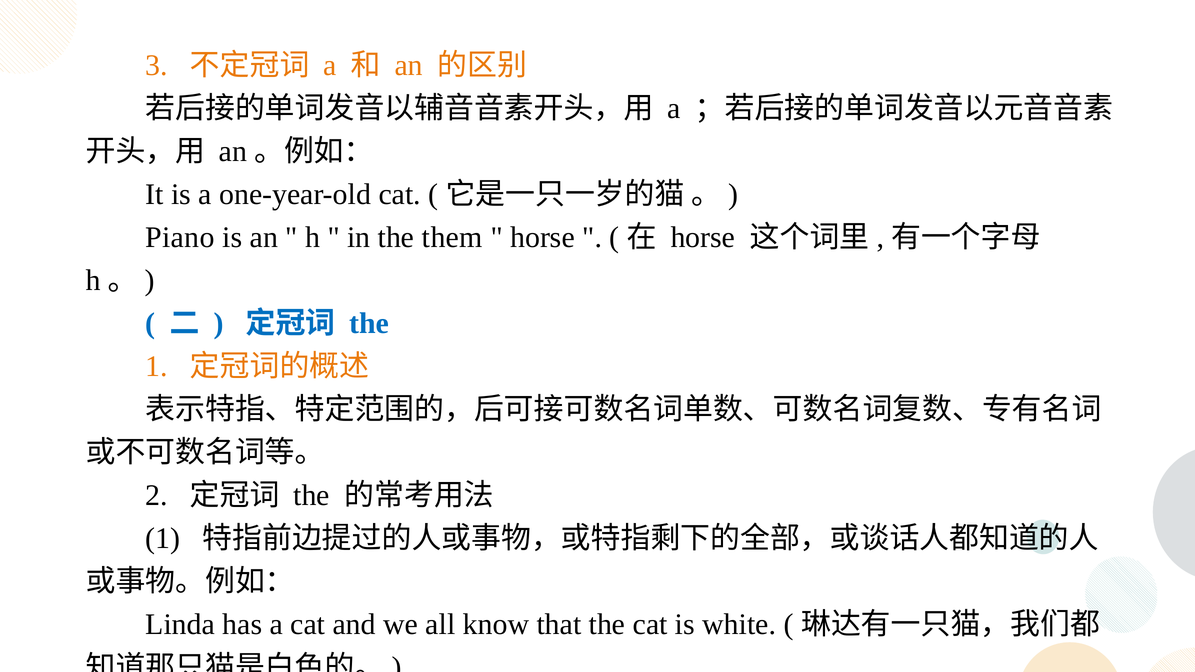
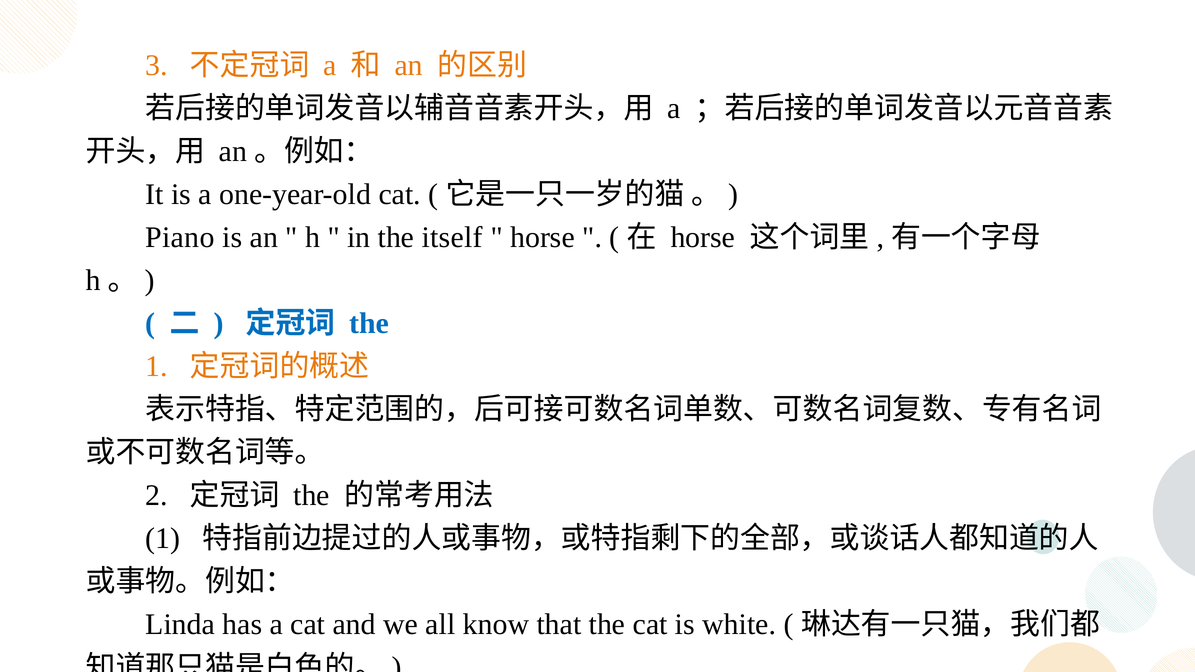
them: them -> itself (452, 238)
